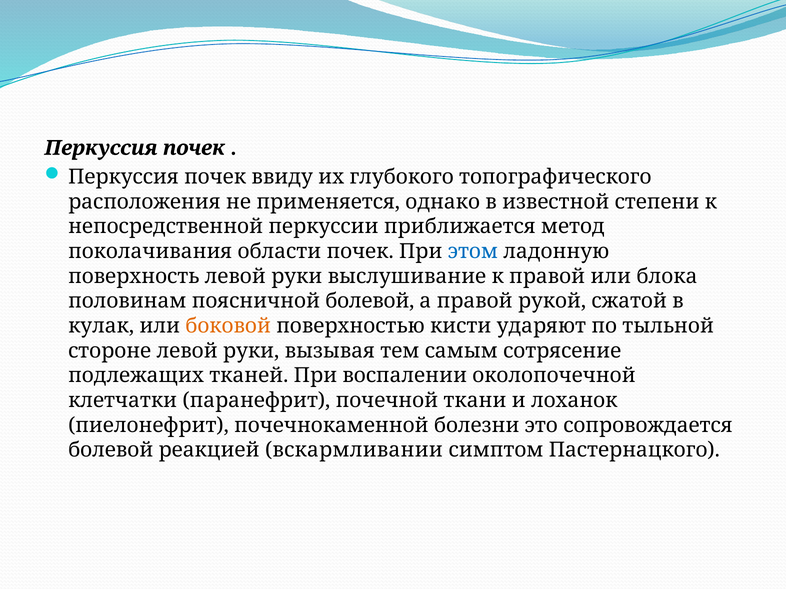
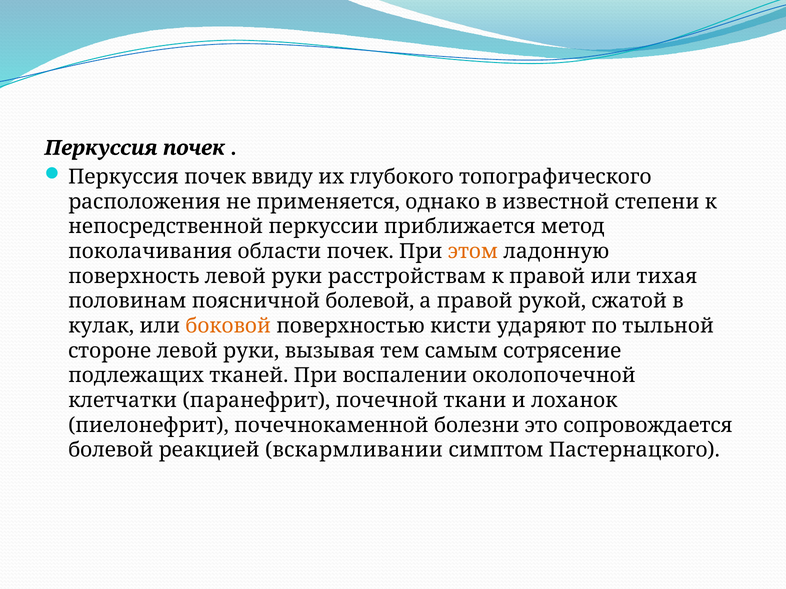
этом colour: blue -> orange (473, 252)
выслушивание: выслушивание -> расстройствам (407, 277)
блока: блока -> тихая (667, 277)
